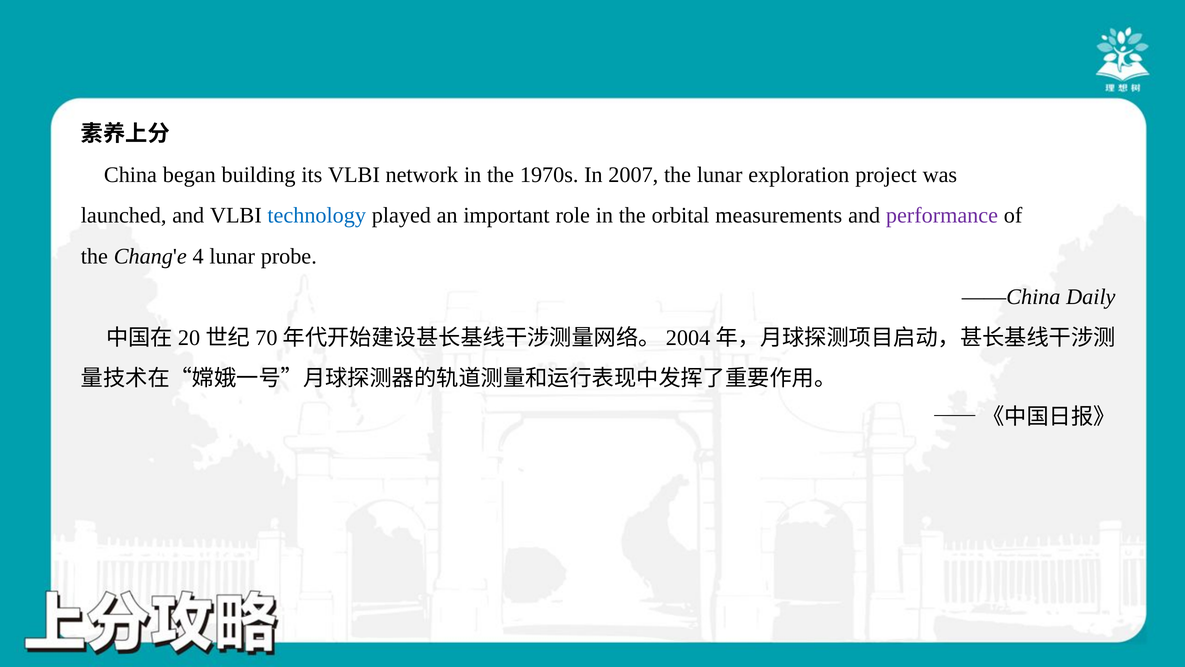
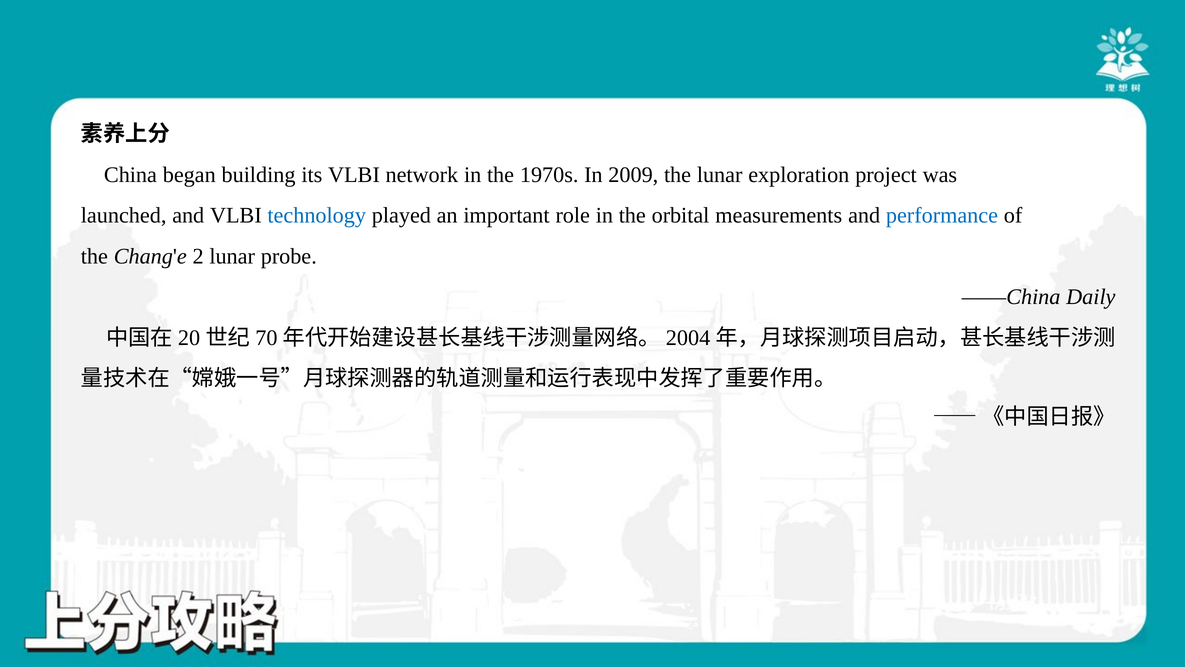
2007: 2007 -> 2009 (633, 175)
performance colour: purple -> blue (942, 215)
4: 4 -> 2 (198, 256)
